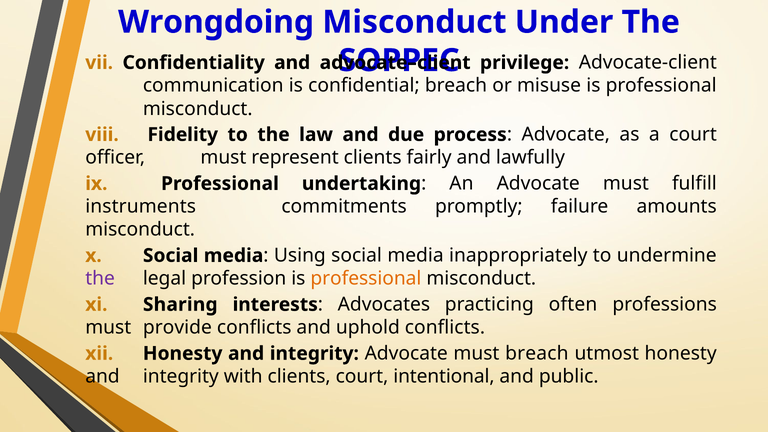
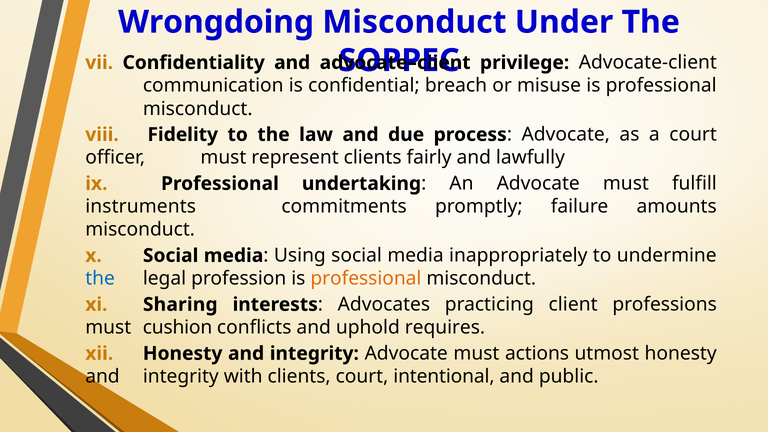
the colour: purple -> blue (100, 279)
often: often -> client (573, 305)
provide: provide -> cushion (178, 328)
uphold conflicts: conflicts -> requires (445, 328)
must breach: breach -> actions (537, 353)
